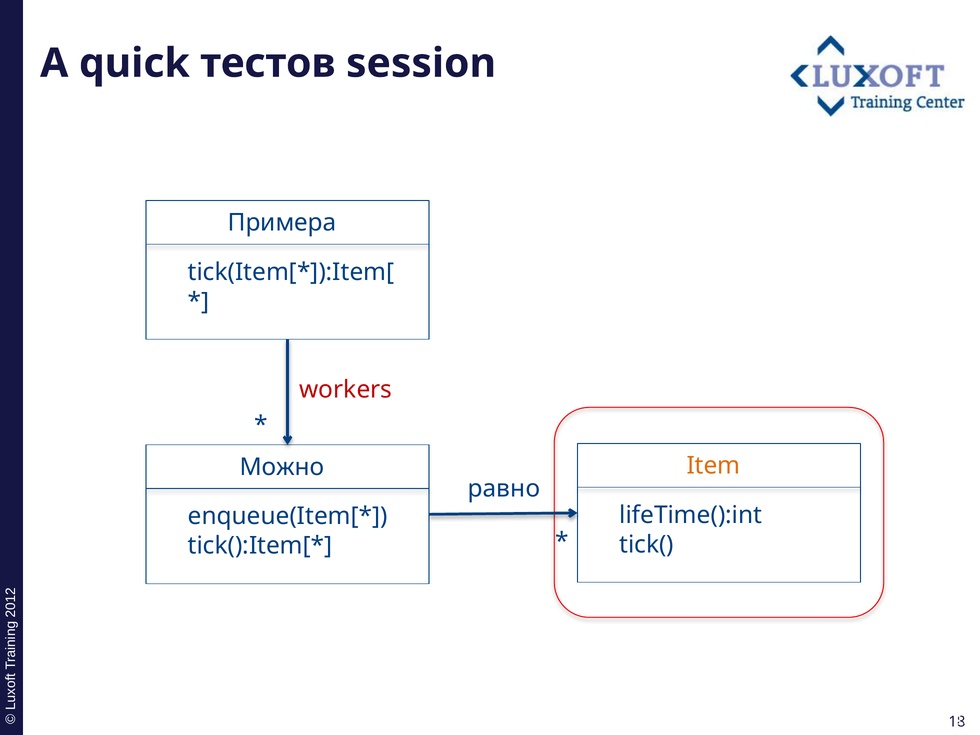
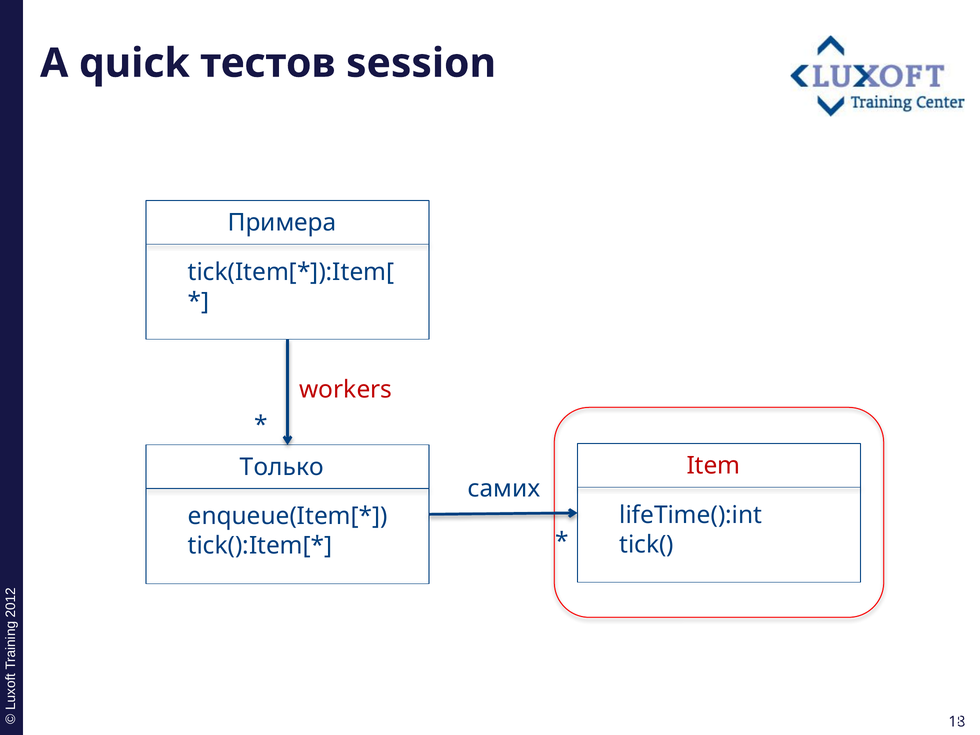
Item colour: orange -> red (713, 466)
Можно: Можно -> Только (282, 467)
равно: равно -> самих (504, 489)
